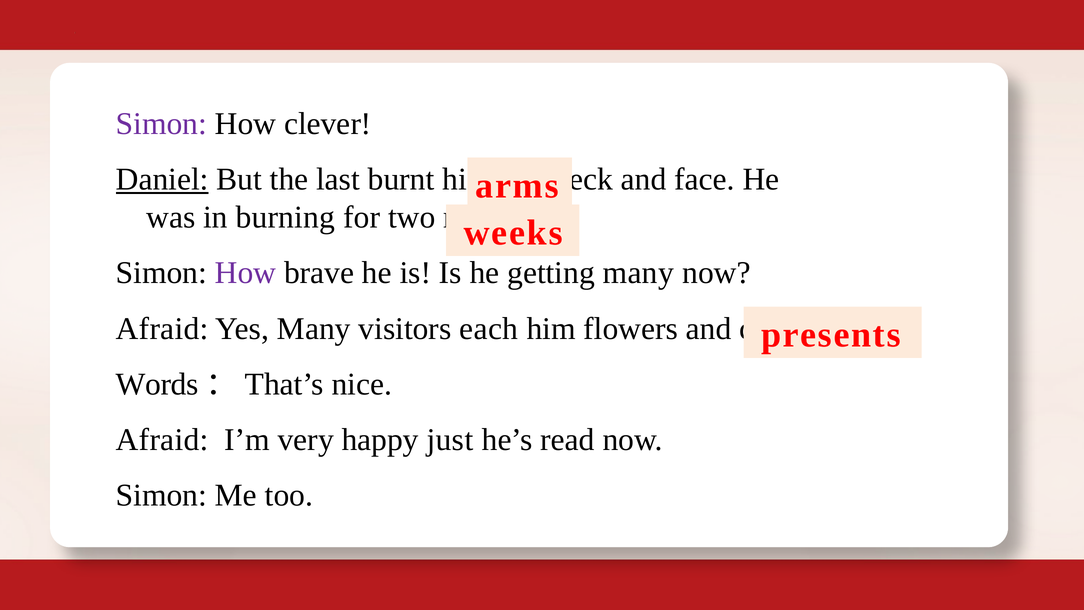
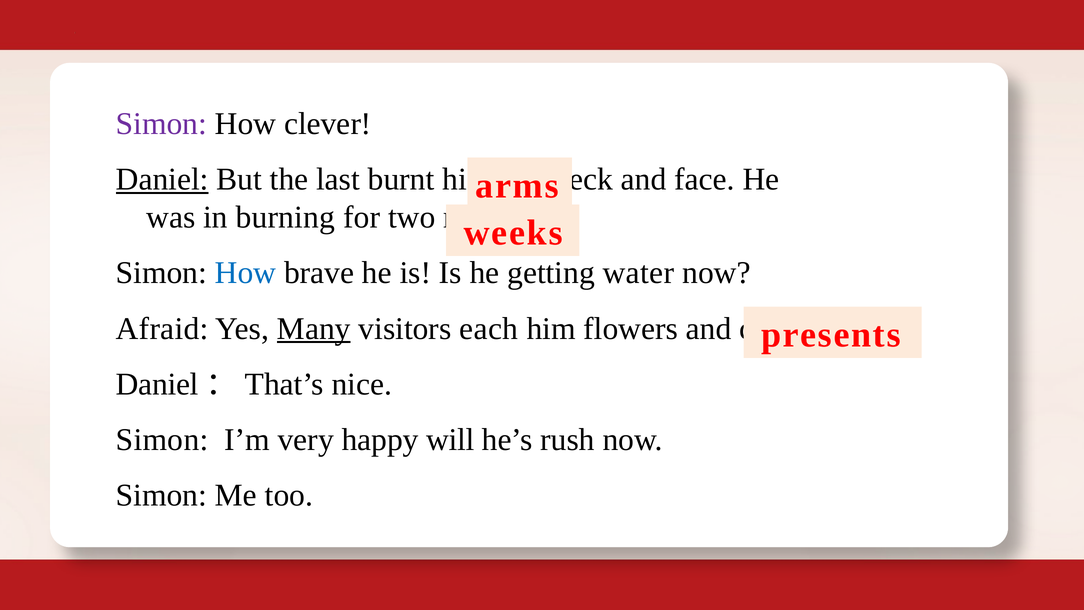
How colour: purple -> blue (246, 273)
getting many: many -> water (638, 273)
Many underline: none -> present (314, 328)
Words: Words -> Daniel (157, 384)
Afraid: Afraid -> Simon (162, 440)
just: just -> will (450, 440)
read: read -> rush (568, 440)
